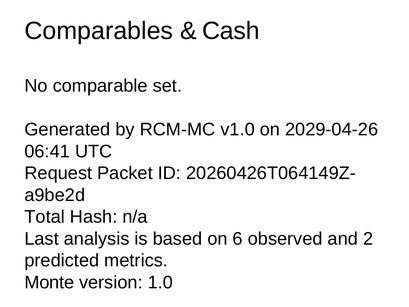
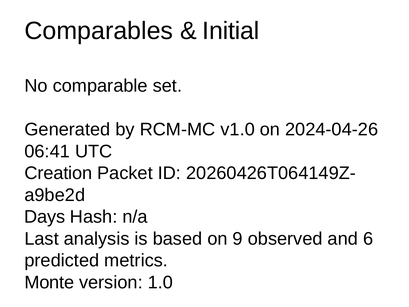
Cash: Cash -> Initial (231, 31)
2029-04-26: 2029-04-26 -> 2024-04-26 (332, 129)
Request: Request -> Creation (58, 173)
Total: Total -> Days (45, 217)
6: 6 -> 9 (238, 238)
2: 2 -> 6 (368, 238)
